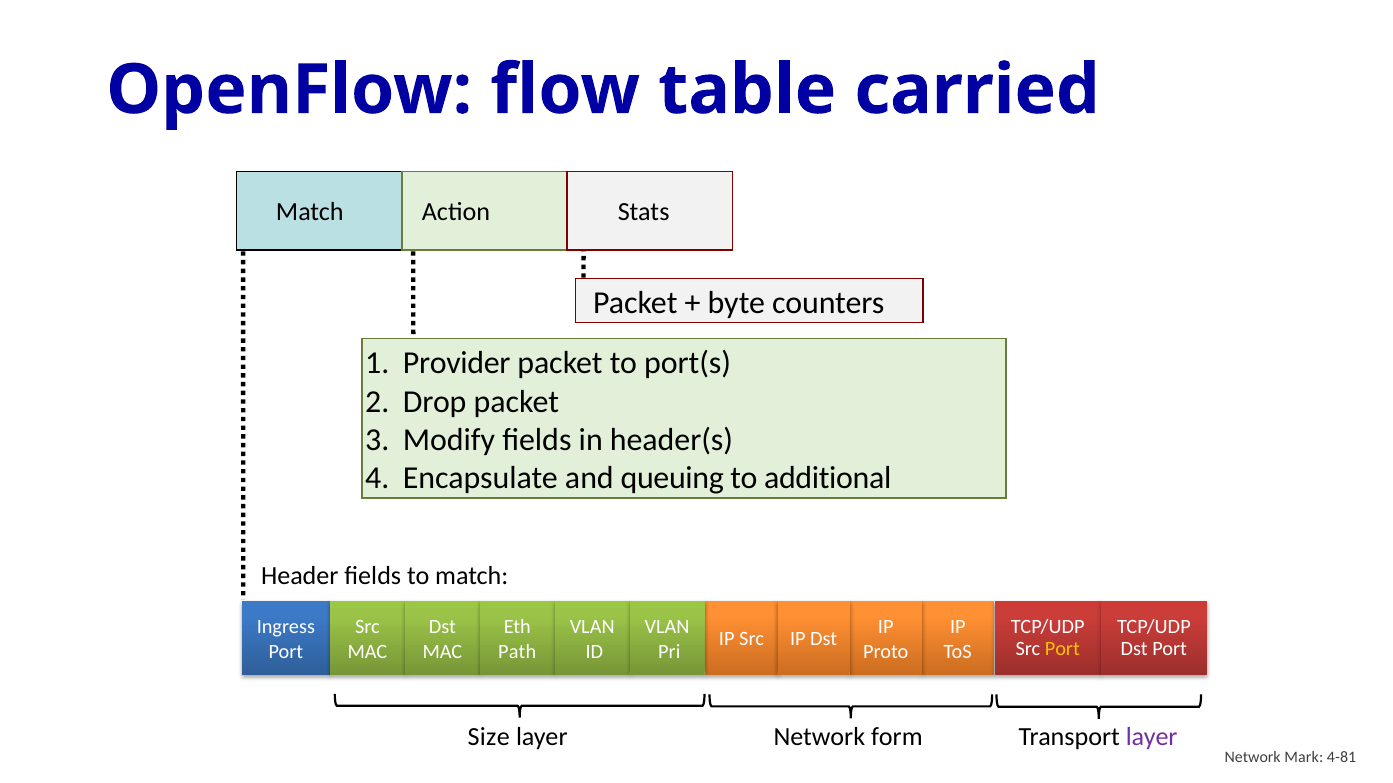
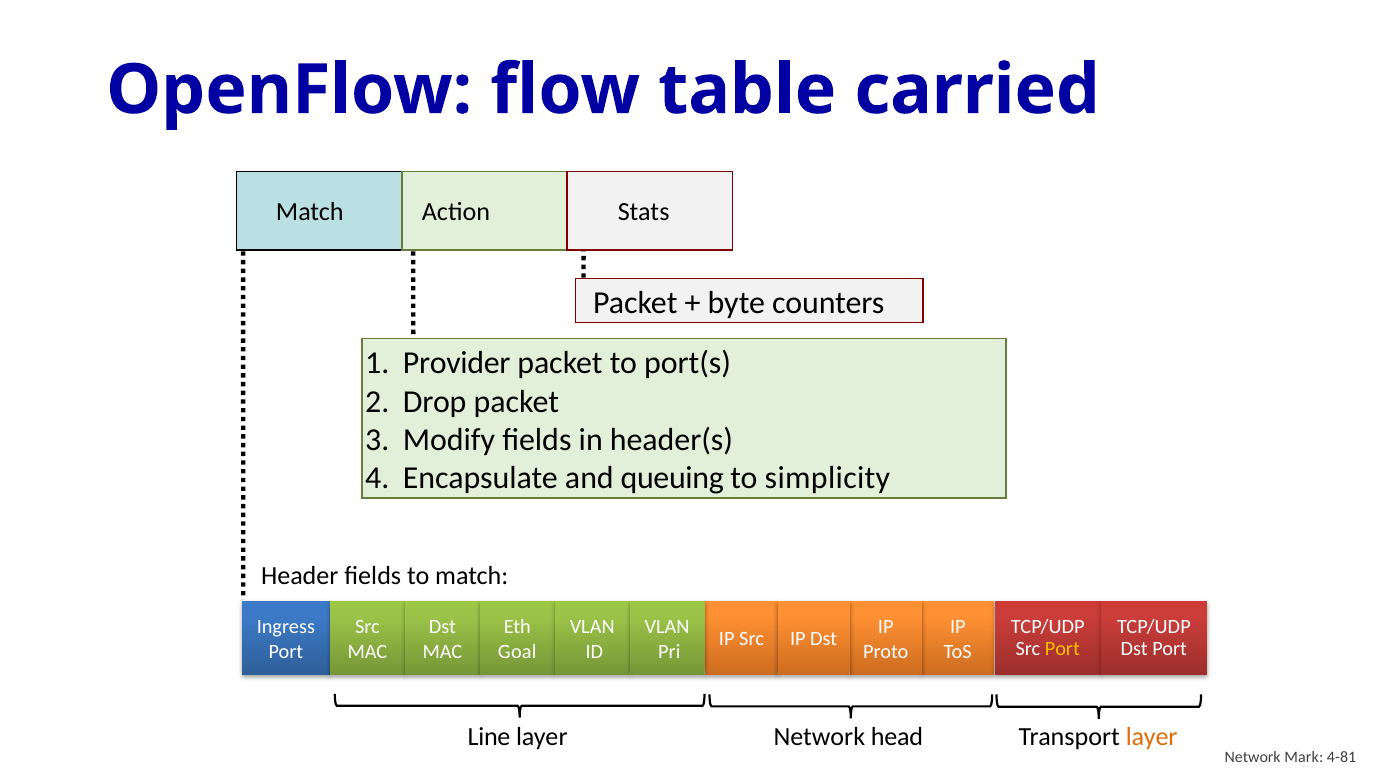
additional: additional -> simplicity (827, 478)
Path: Path -> Goal (517, 652)
Size: Size -> Line (489, 738)
form: form -> head (897, 737)
layer colour: purple -> orange (1152, 738)
